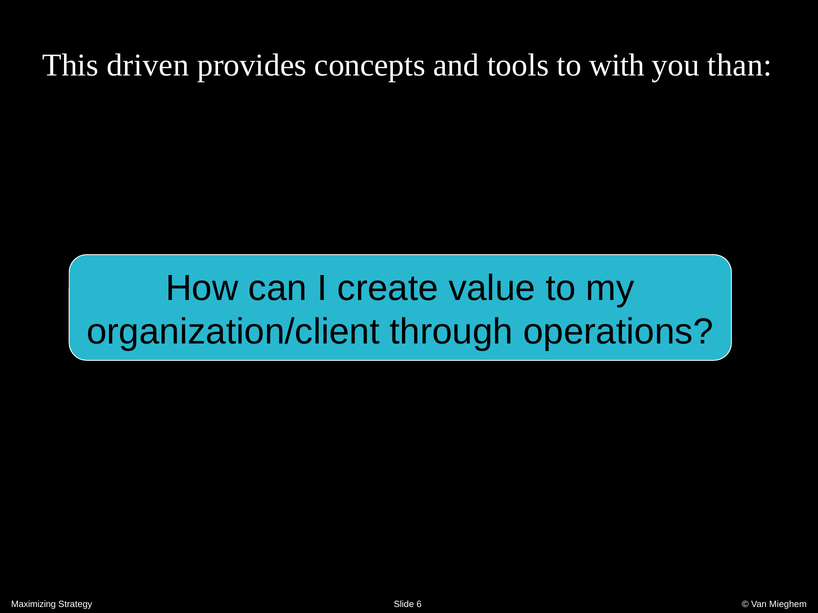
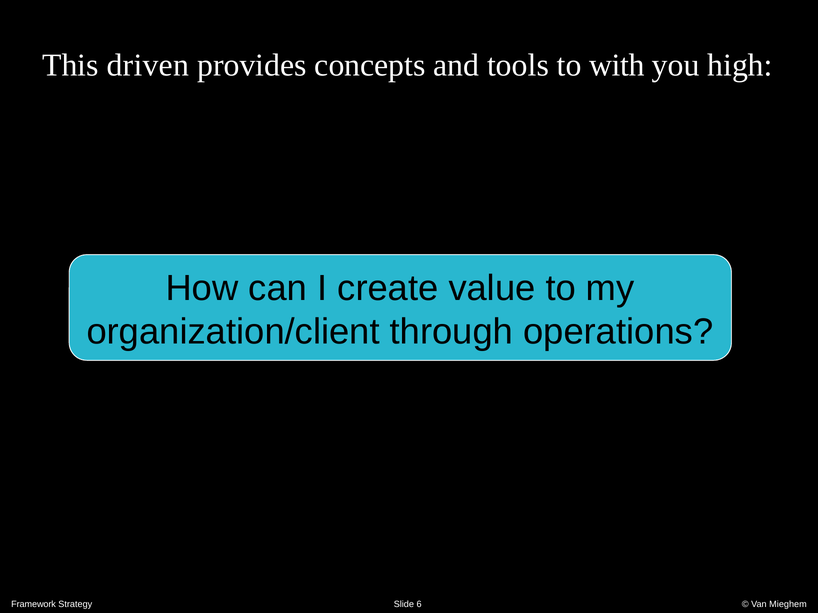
than: than -> high (740, 65)
Maximizing: Maximizing -> Framework (34, 605)
